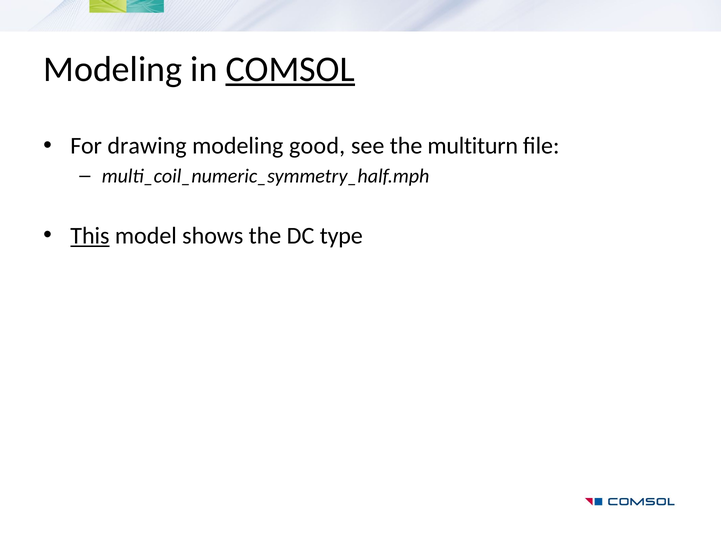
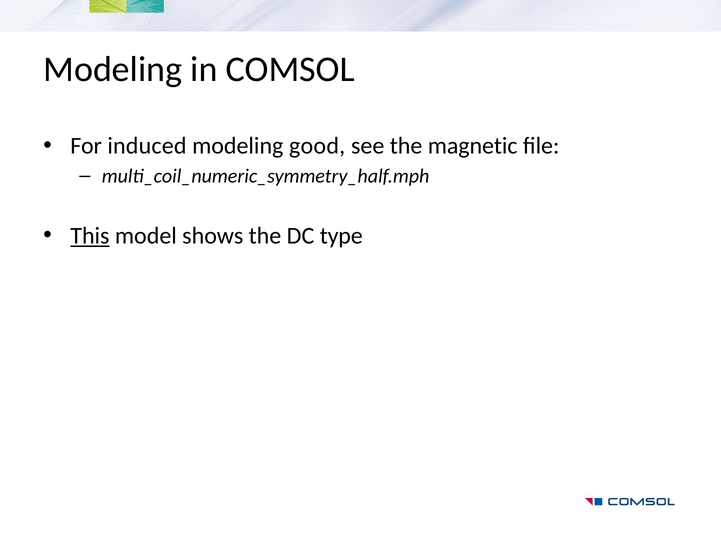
COMSOL underline: present -> none (290, 69)
drawing: drawing -> induced (147, 146)
multiturn: multiturn -> magnetic (473, 146)
